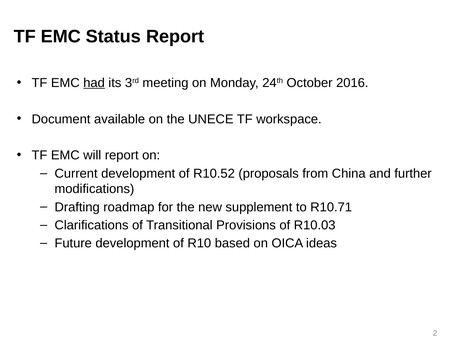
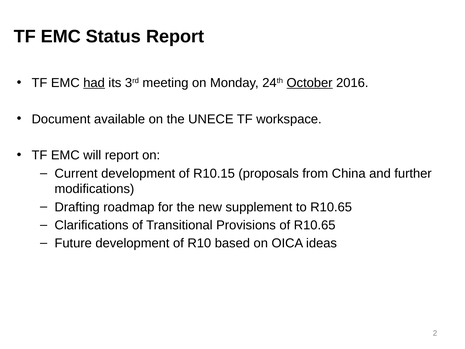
October underline: none -> present (310, 83)
R10.52: R10.52 -> R10.15 (214, 173)
to R10.71: R10.71 -> R10.65 (331, 207)
of R10.03: R10.03 -> R10.65 (315, 225)
